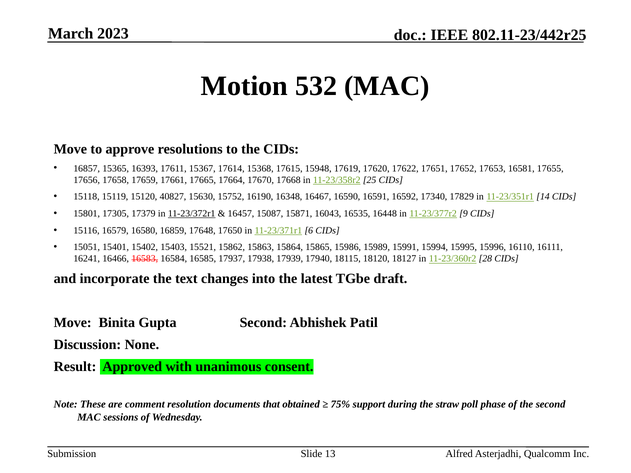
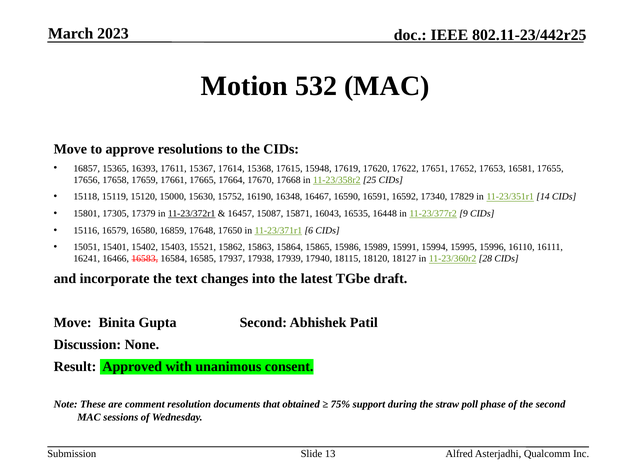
40827: 40827 -> 15000 (173, 197)
